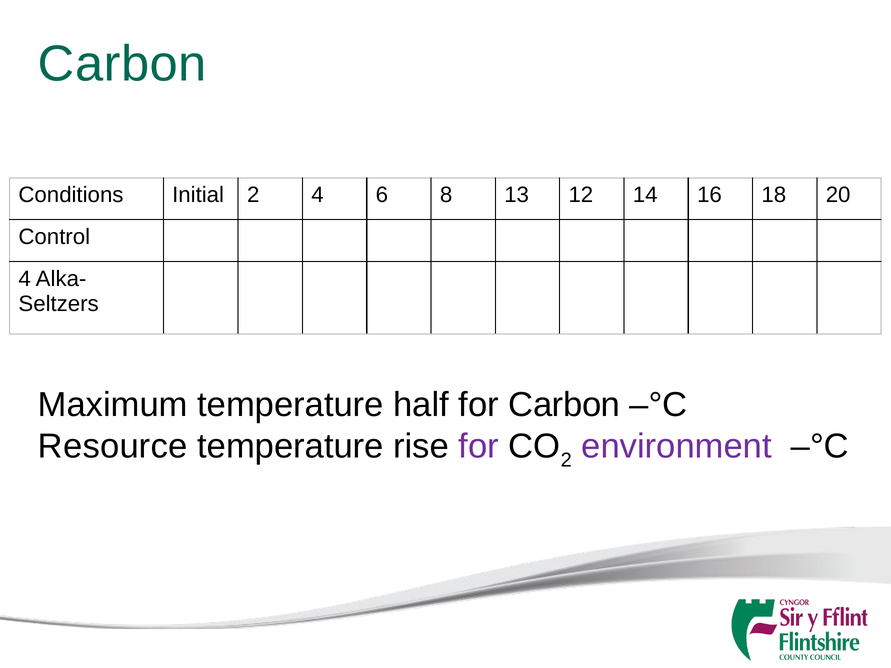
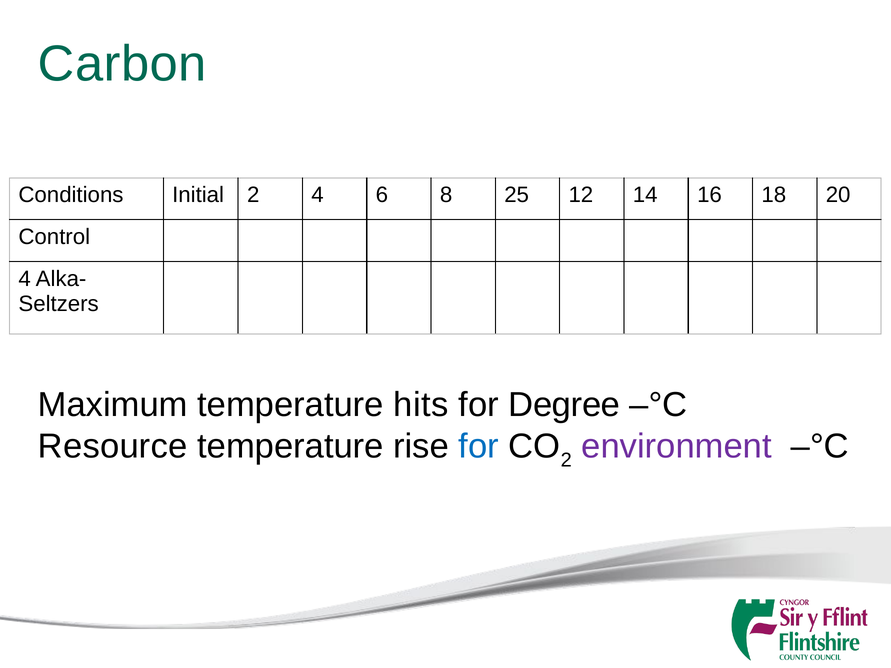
13: 13 -> 25 (517, 195)
half: half -> hits (421, 405)
for Carbon: Carbon -> Degree (564, 405)
for colour: purple -> blue (479, 447)
